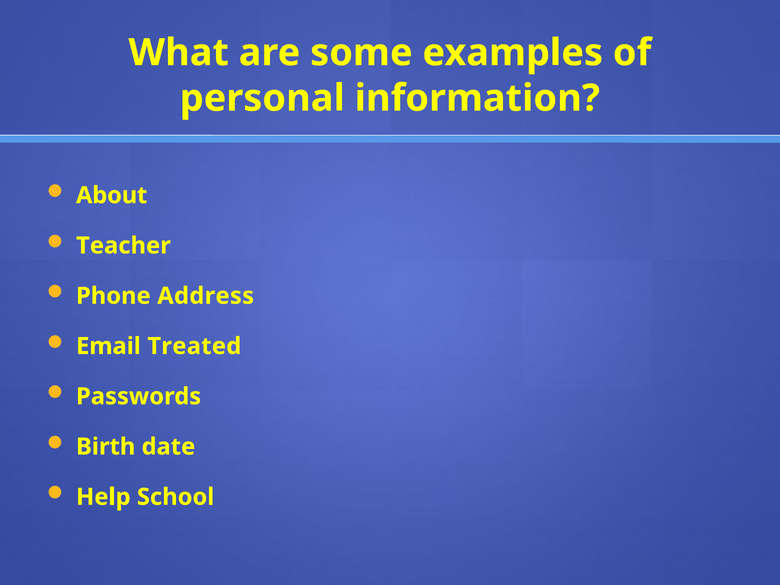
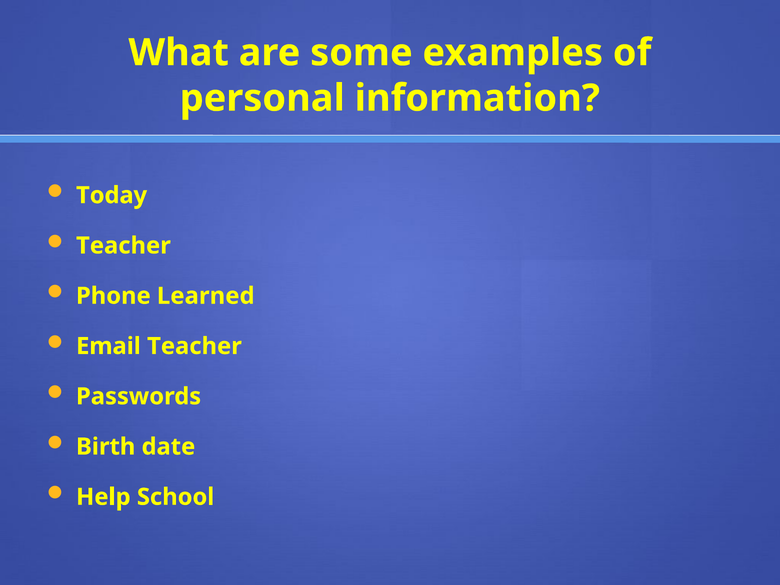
About: About -> Today (112, 195)
Address: Address -> Learned (206, 296)
Email Treated: Treated -> Teacher (194, 346)
